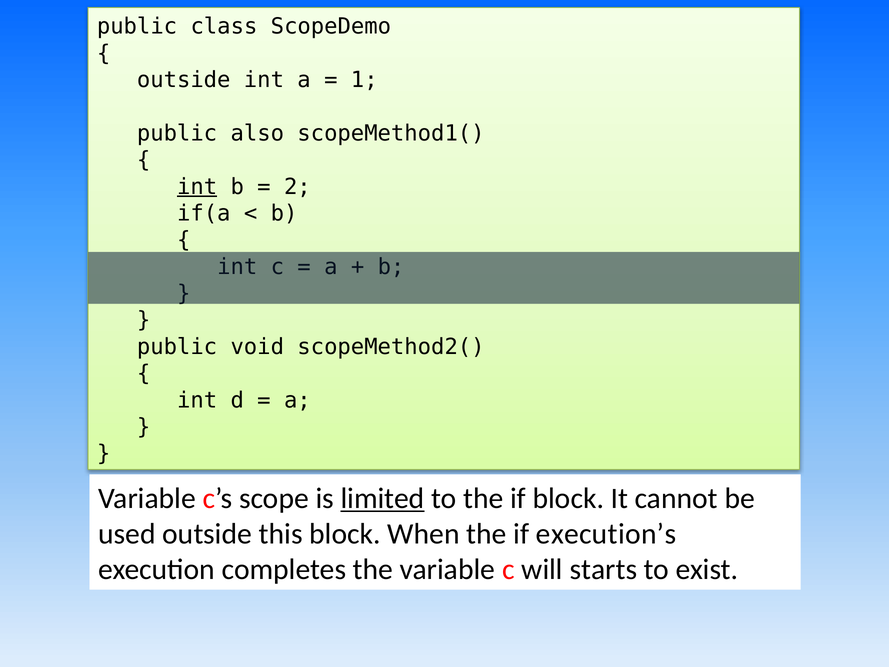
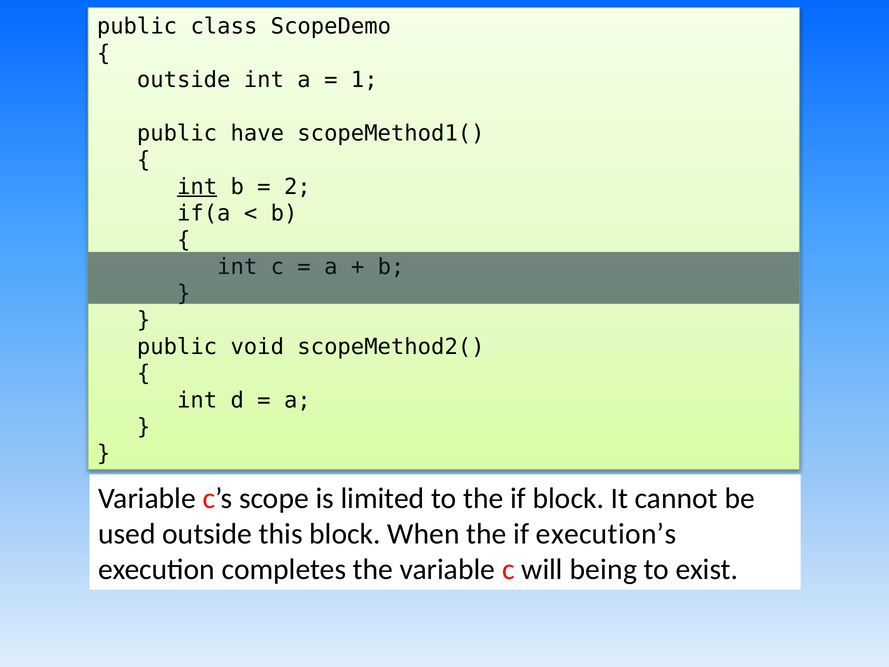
also: also -> have (257, 133)
limited underline: present -> none (383, 498)
starts: starts -> being (603, 569)
